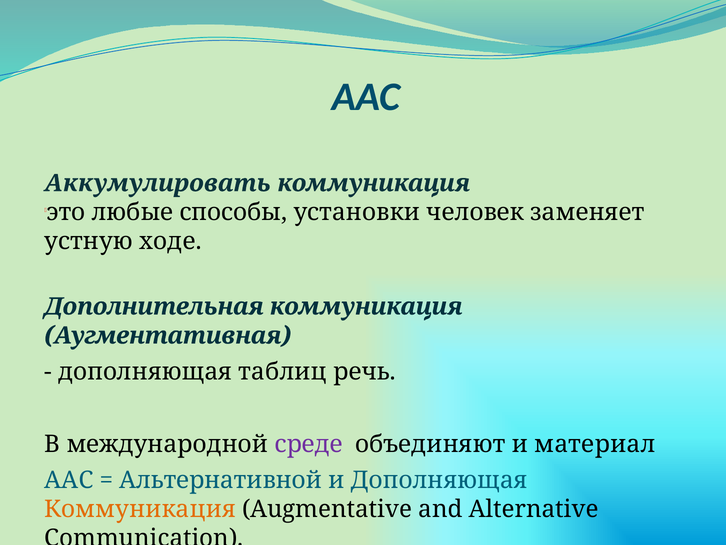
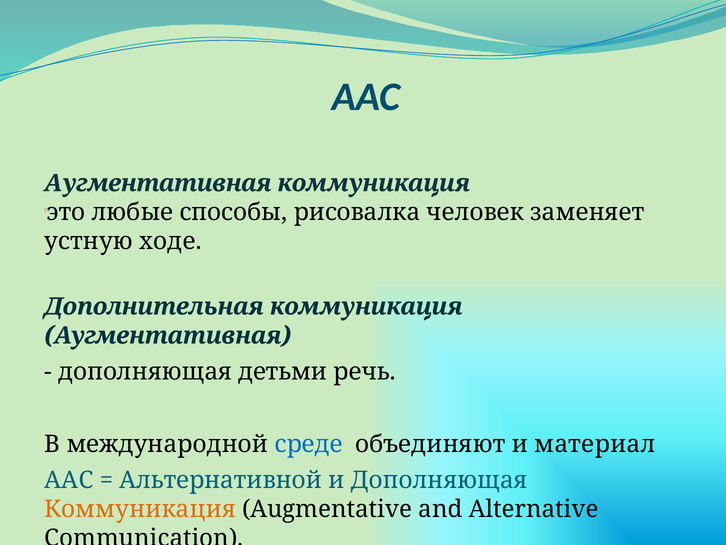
Аккумулировать: Аккумулировать -> Аугментативная (158, 183)
установки: установки -> рисовалка (357, 212)
таблиц: таблиц -> детьми (283, 371)
среде colour: purple -> blue (309, 444)
